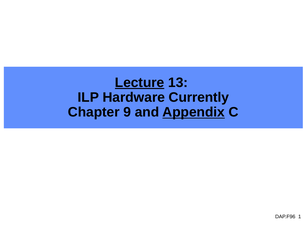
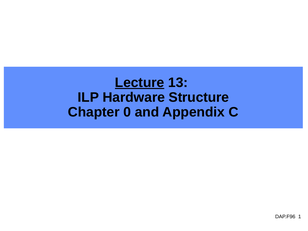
Currently: Currently -> Structure (199, 97)
9: 9 -> 0 (127, 112)
Appendix underline: present -> none (194, 112)
